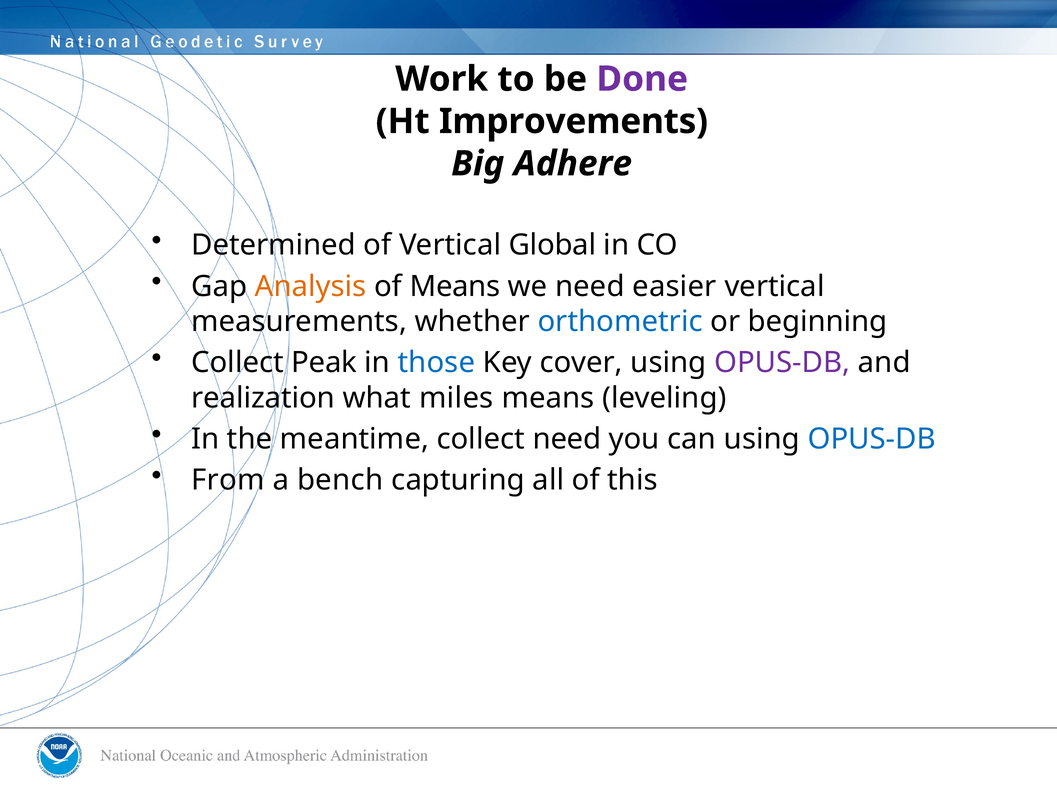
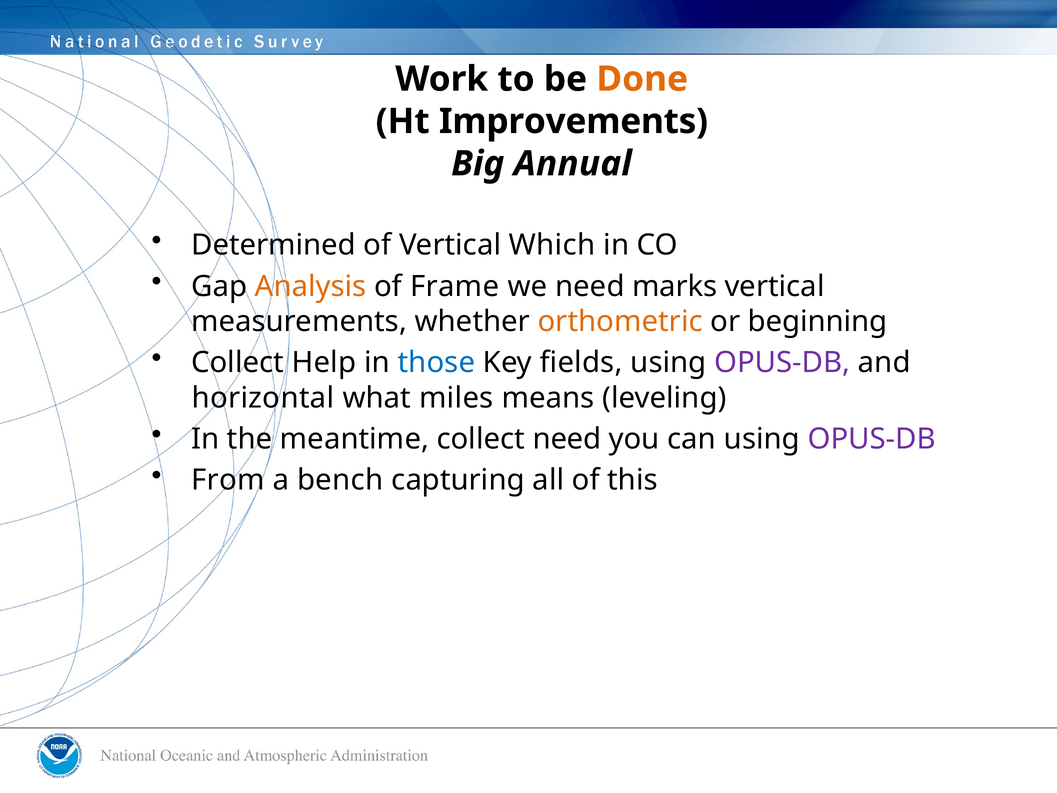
Done colour: purple -> orange (642, 79)
Adhere: Adhere -> Annual (573, 164)
Global: Global -> Which (552, 245)
of Means: Means -> Frame (455, 286)
easier: easier -> marks (675, 286)
orthometric colour: blue -> orange (620, 322)
Peak: Peak -> Help (324, 363)
cover: cover -> fields (581, 363)
realization: realization -> horizontal (263, 398)
OPUS-DB colour: blue -> purple (872, 439)
